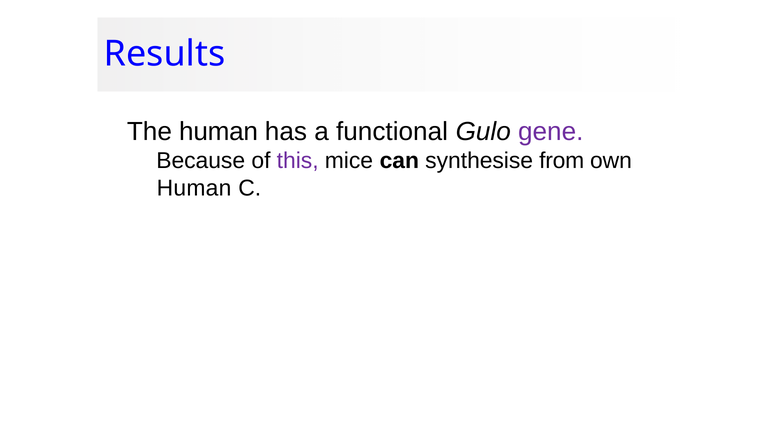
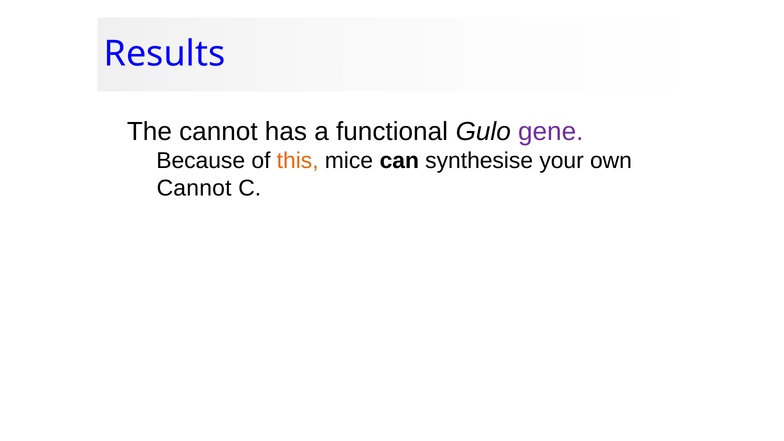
The human: human -> cannot (218, 132)
this colour: purple -> orange (298, 161)
from: from -> your (562, 161)
Human: Human -> Cannot (194, 188)
